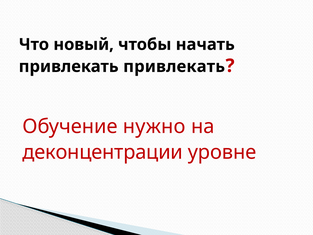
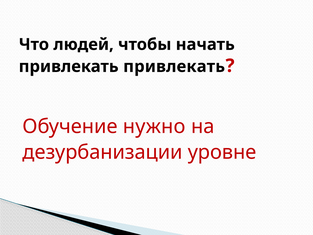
новый: новый -> людей (84, 44)
деконцентрации: деконцентрации -> дезурбанизации (103, 152)
